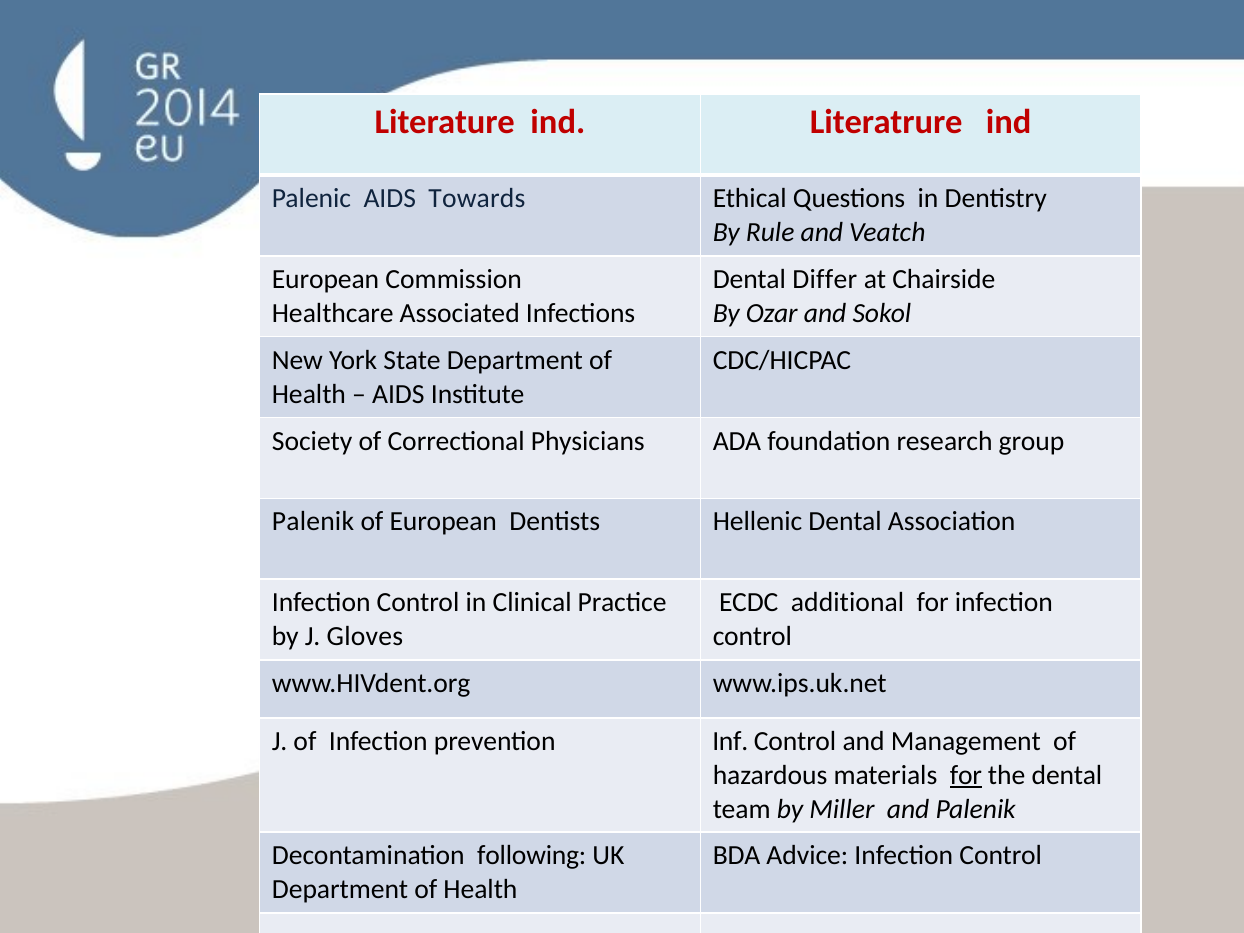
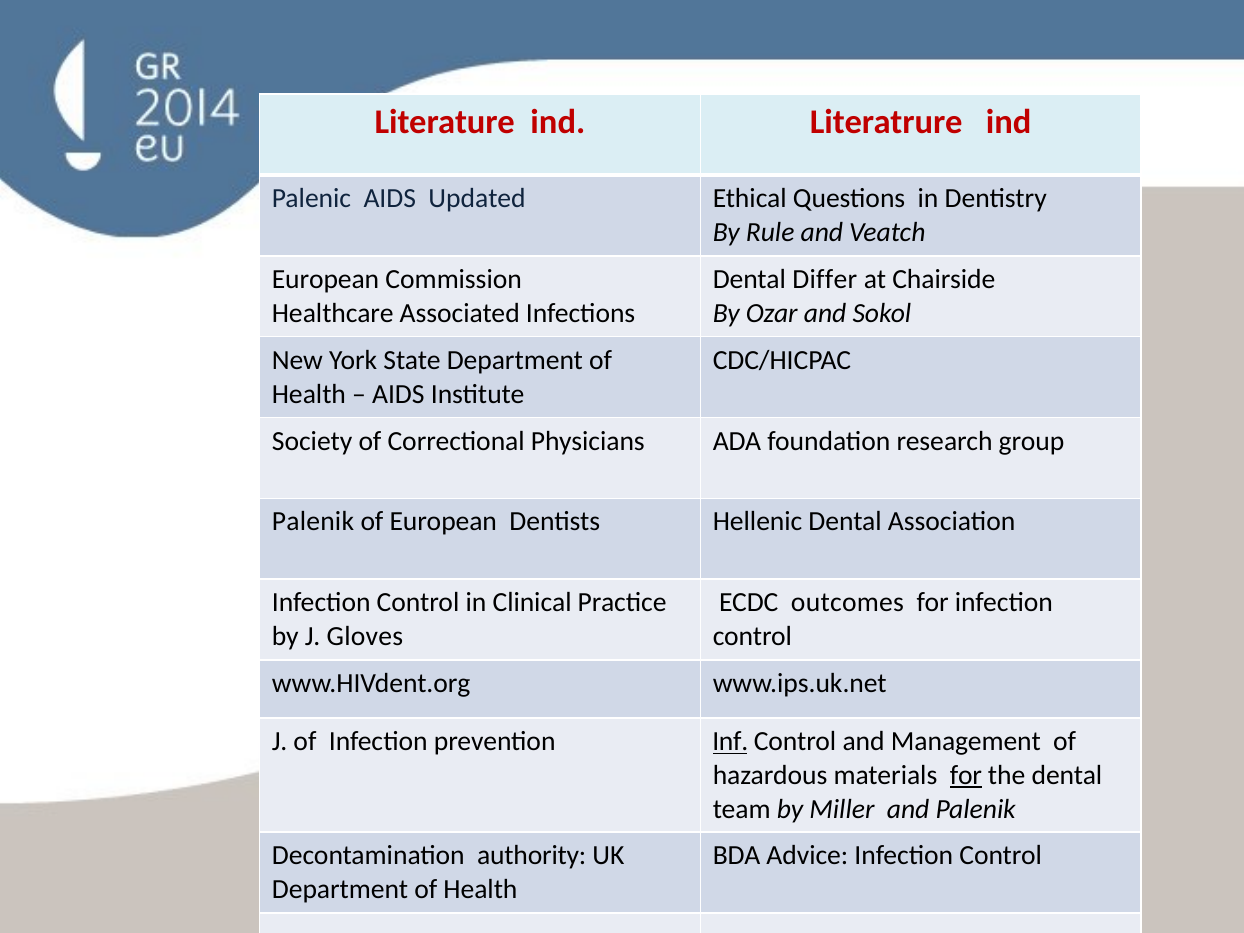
Towards: Towards -> Updated (477, 198)
additional: additional -> outcomes (847, 603)
Inf underline: none -> present (730, 742)
following: following -> authority (532, 855)
